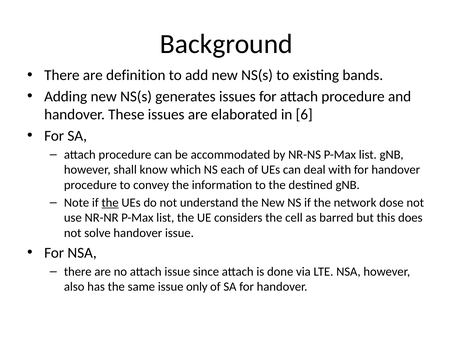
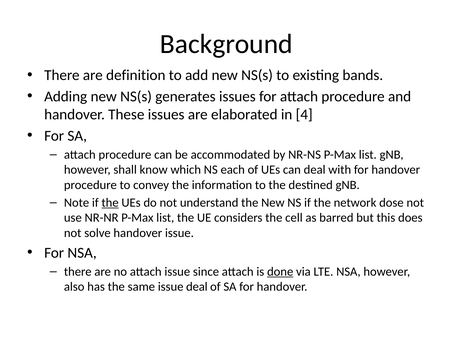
6: 6 -> 4 (304, 114)
done underline: none -> present (280, 271)
issue only: only -> deal (197, 287)
